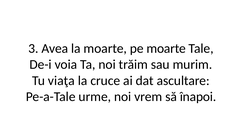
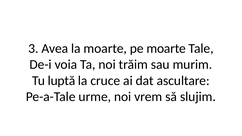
viaţa: viaţa -> luptă (61, 81)
înapoi: înapoi -> slujim (198, 97)
